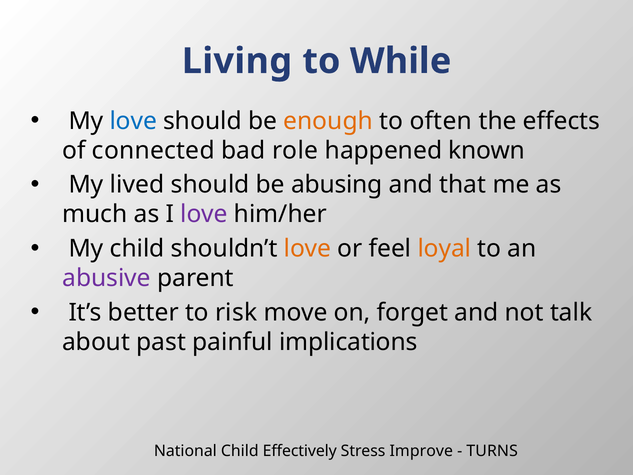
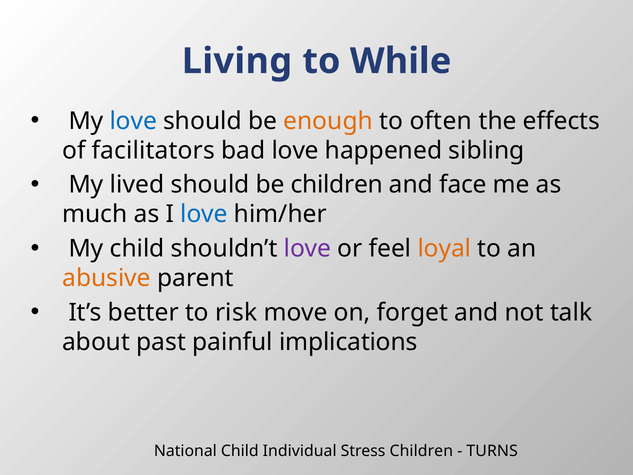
connected: connected -> facilitators (153, 150)
bad role: role -> love (295, 150)
known: known -> sibling (486, 150)
be abusing: abusing -> children (337, 185)
that: that -> face (463, 185)
love colour: purple -> blue (204, 214)
love colour: orange -> purple (308, 249)
abusive colour: purple -> orange (107, 278)
Effectively: Effectively -> Individual (300, 451)
Stress Improve: Improve -> Children (421, 451)
